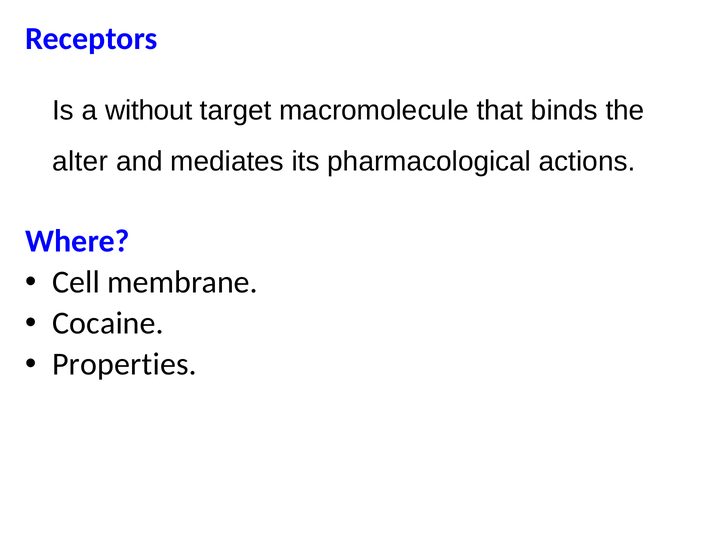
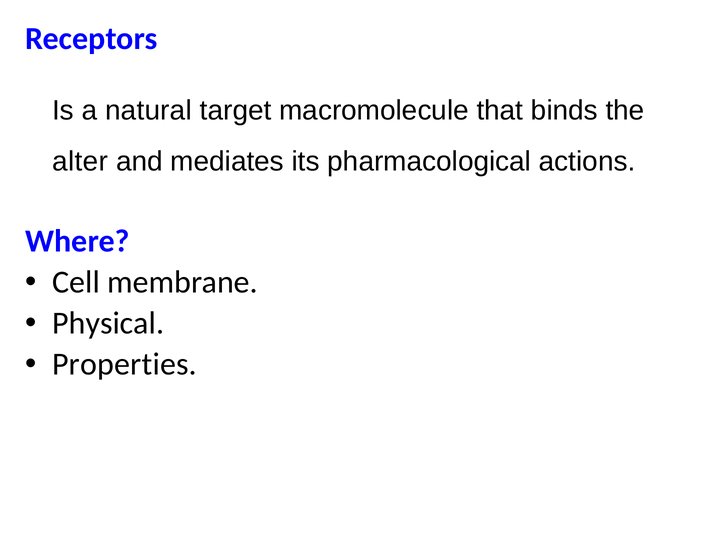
without: without -> natural (148, 110)
Cocaine: Cocaine -> Physical (108, 323)
